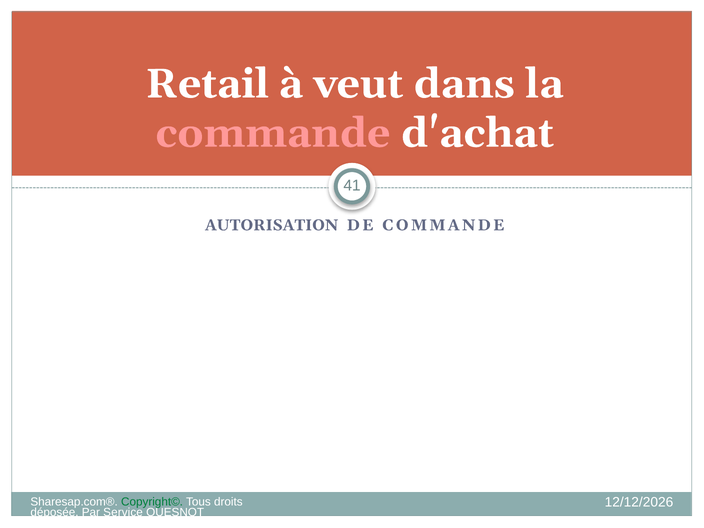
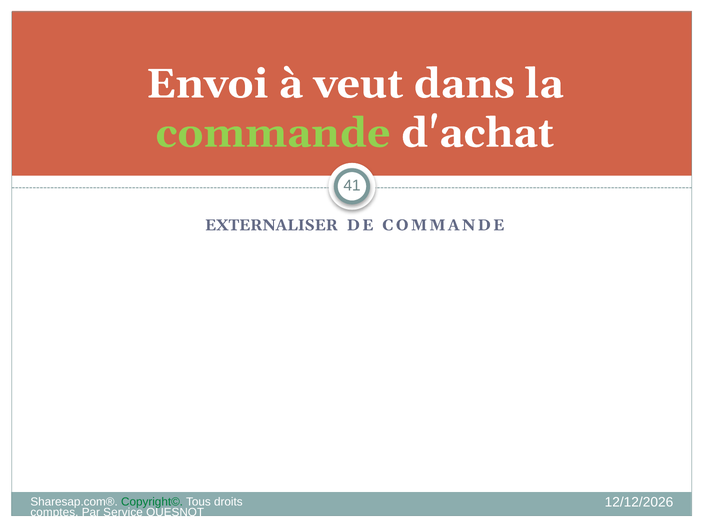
Retail: Retail -> Envoi (207, 84)
commande colour: pink -> light green (273, 133)
AUTORISATION: AUTORISATION -> EXTERNALISER (272, 225)
déposée: déposée -> comptes (54, 512)
